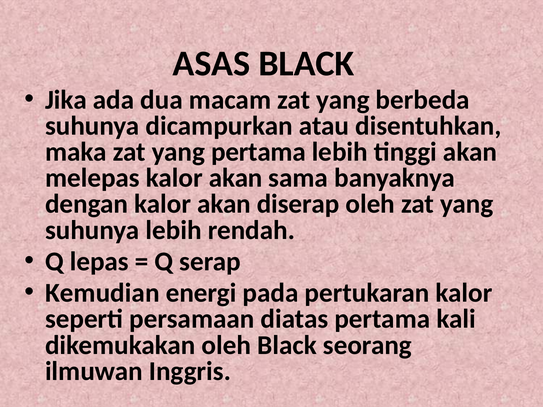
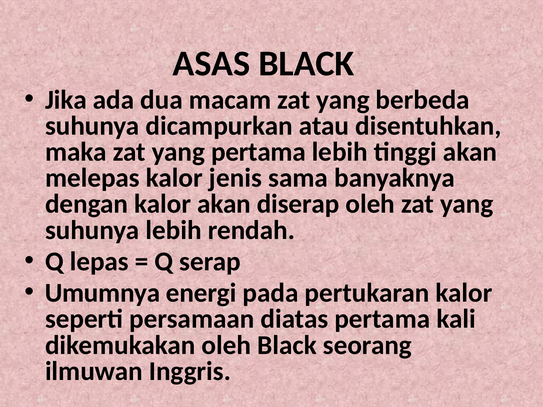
melepas kalor akan: akan -> jenis (236, 178)
Kemudian: Kemudian -> Umumnya (102, 293)
